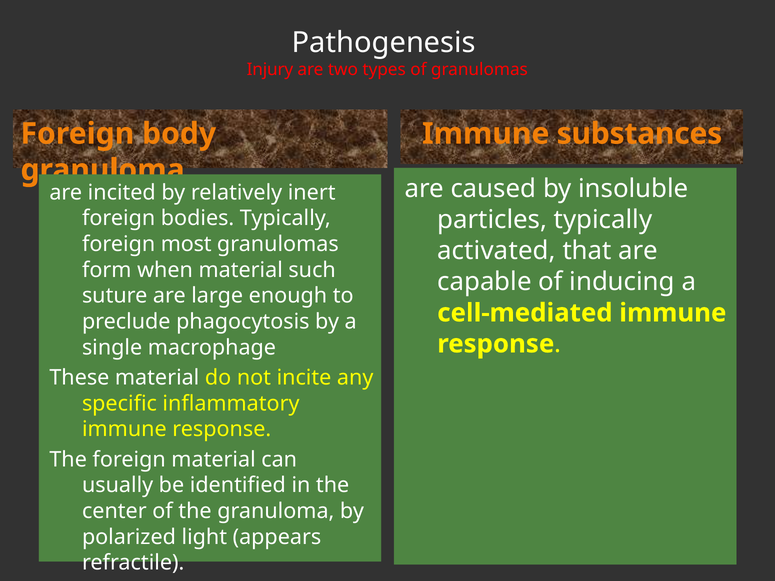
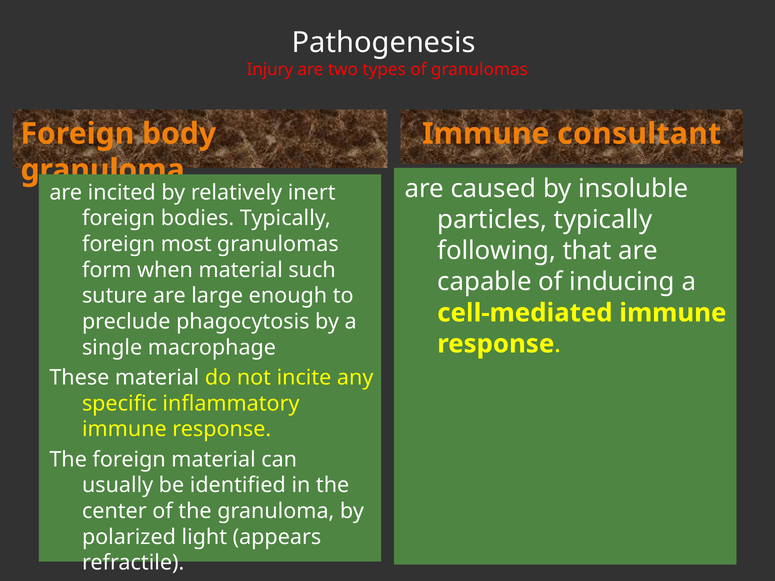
substances: substances -> consultant (639, 134)
activated: activated -> following (497, 251)
